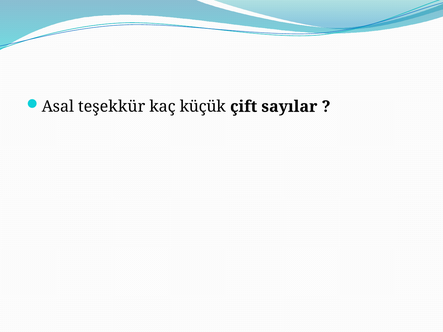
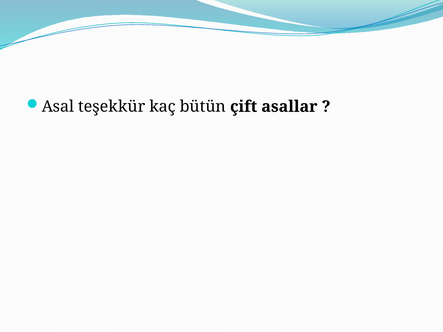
küçük: küçük -> bütün (203, 107)
sayılar: sayılar -> asallar (289, 107)
